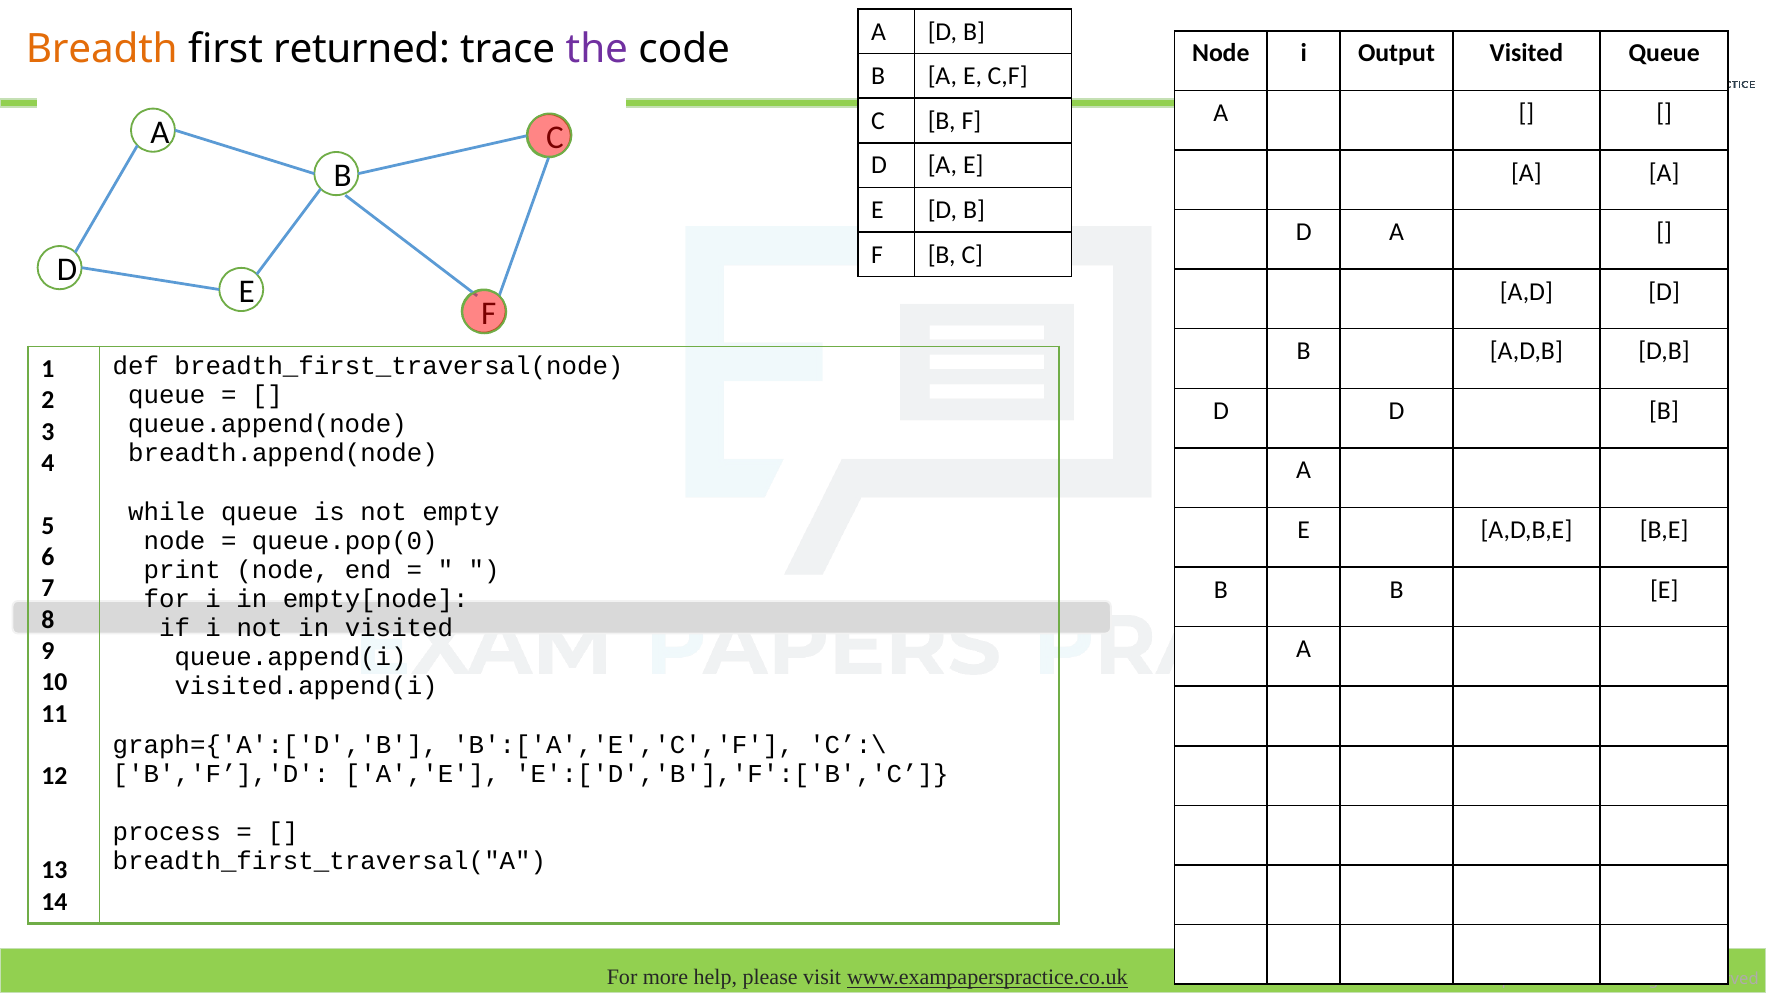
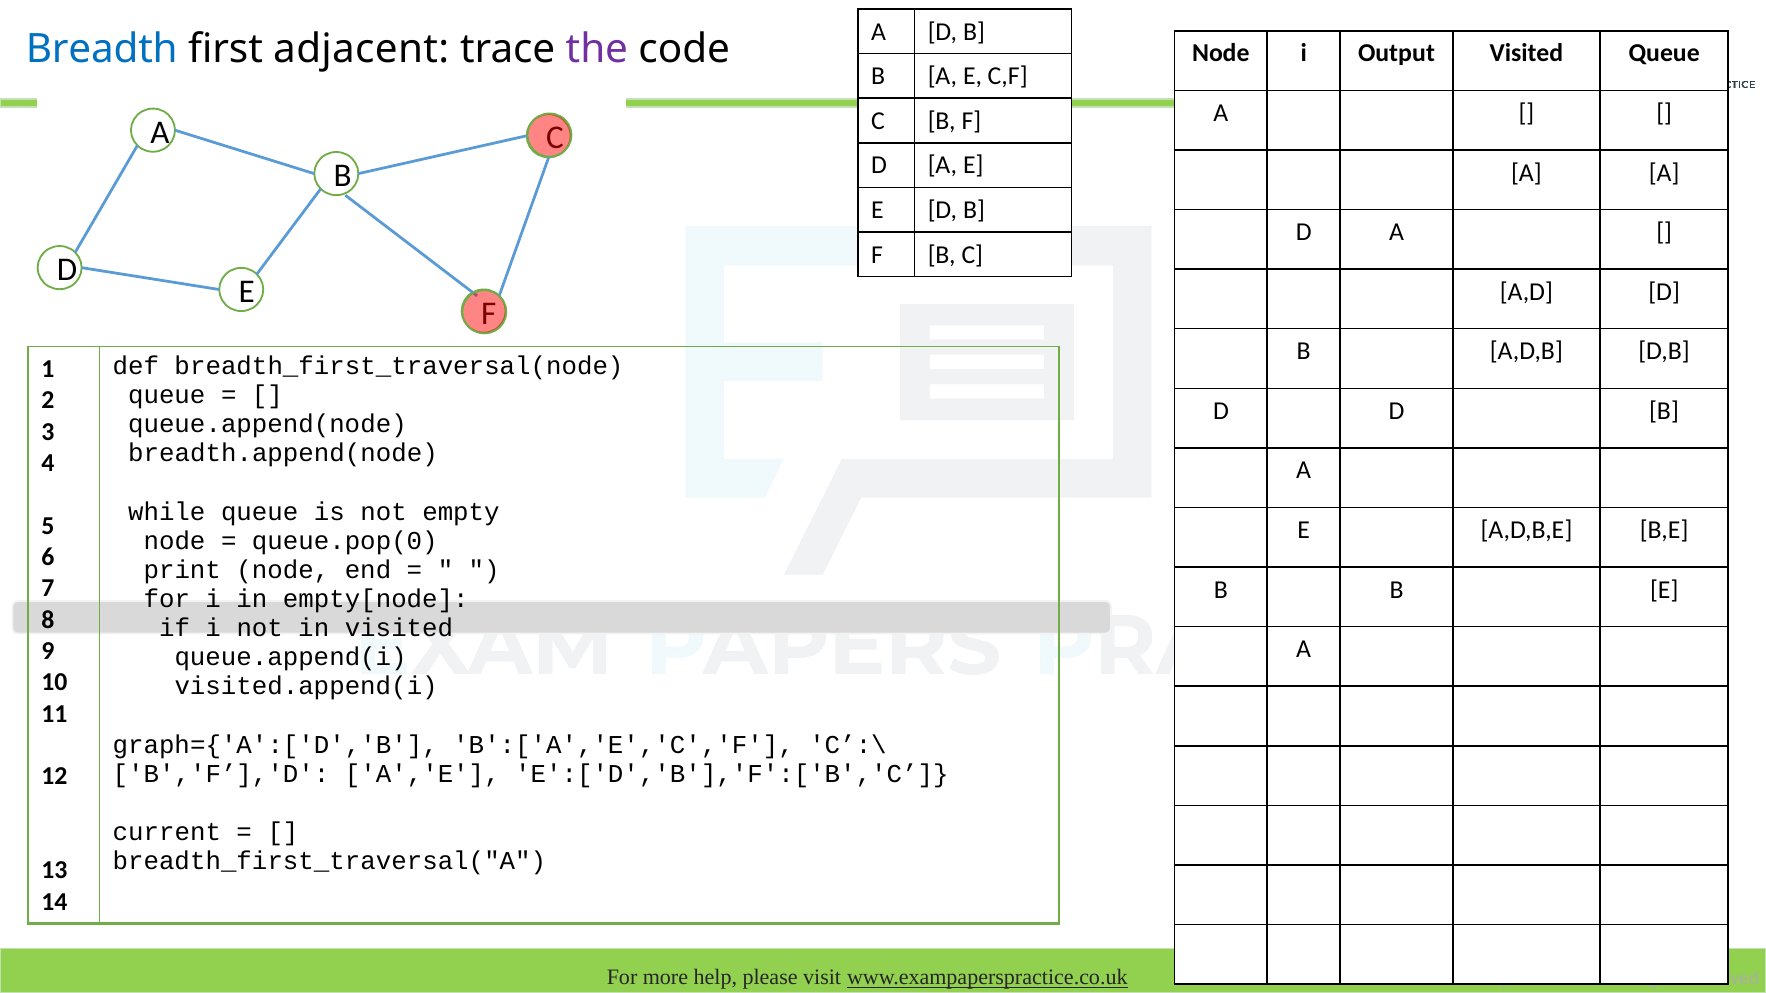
Breadth colour: orange -> blue (102, 49)
returned: returned -> adjacent (361, 49)
process: process -> current (167, 832)
